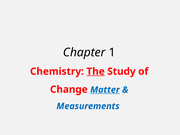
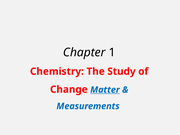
The underline: present -> none (96, 71)
